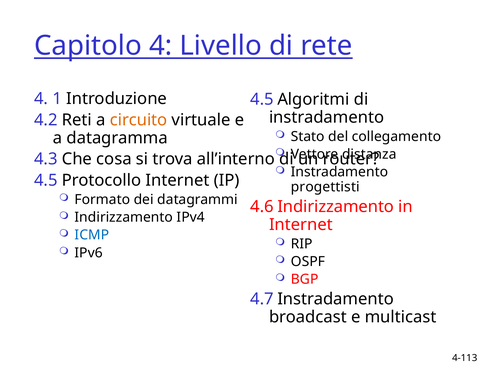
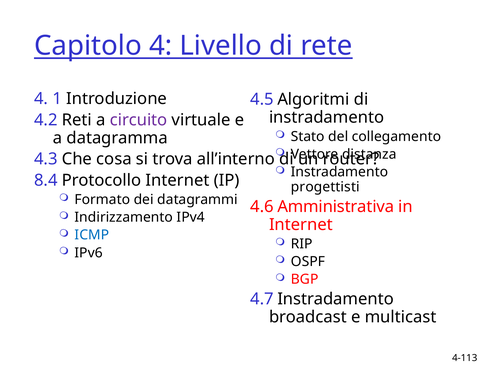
circuito colour: orange -> purple (139, 120)
4.5: 4.5 -> 8.4 (46, 180)
4.6 Indirizzamento: Indirizzamento -> Amministrativa (336, 207)
